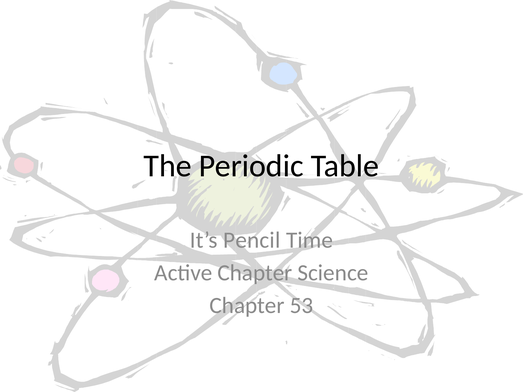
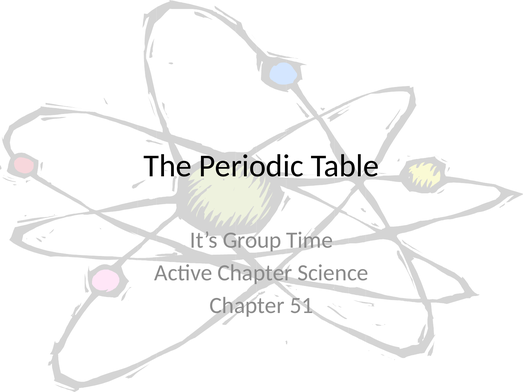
Pencil: Pencil -> Group (252, 240)
53: 53 -> 51 (302, 306)
